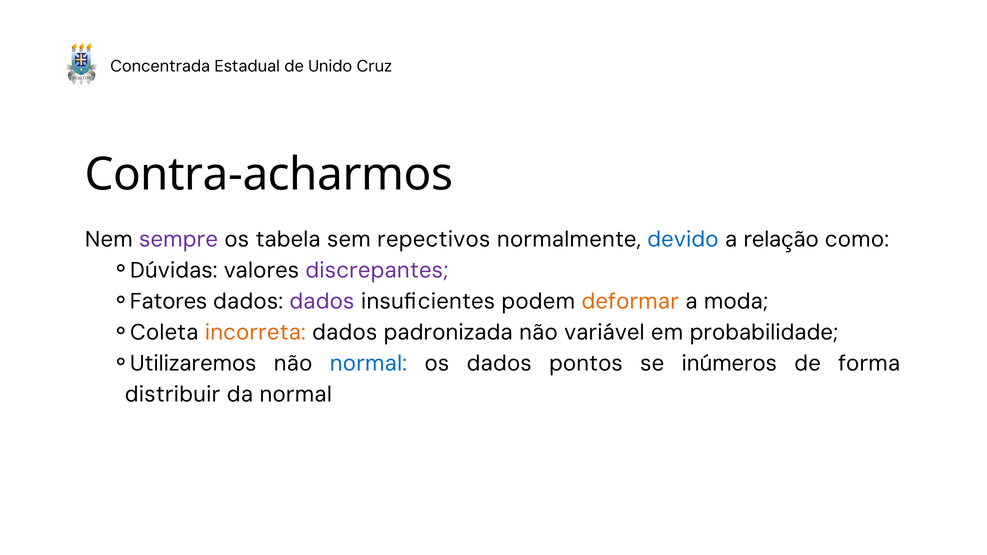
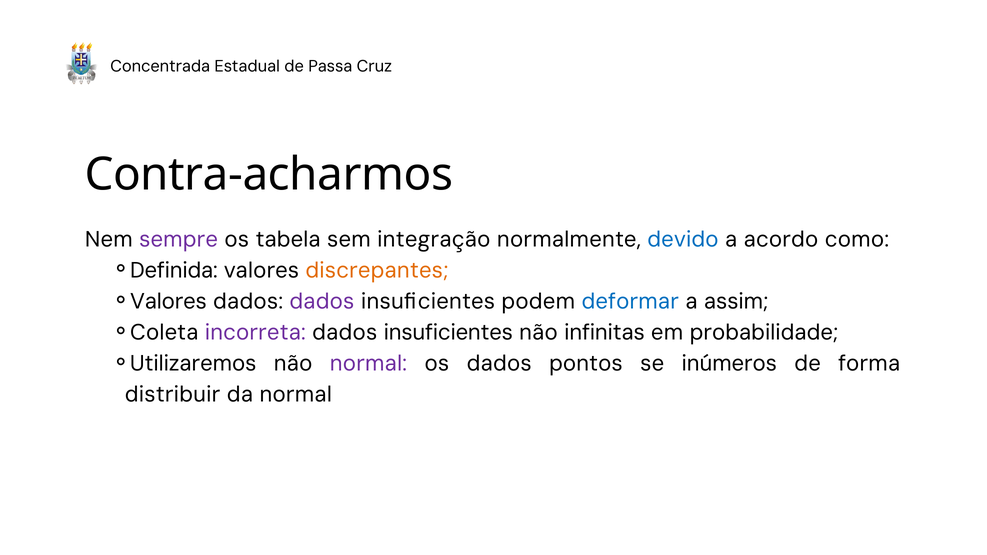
Unido: Unido -> Passa (330, 67)
repectivos: repectivos -> integração (434, 239)
relação: relação -> acordo (781, 239)
Dúvidas: Dúvidas -> Definida (174, 271)
discrepantes colour: purple -> orange (377, 271)
Fatores: Fatores -> Valores (168, 302)
deformar colour: orange -> blue (630, 302)
moda: moda -> assim (736, 302)
incorreta colour: orange -> purple (255, 333)
padronizada: padronizada -> insuficientes (448, 333)
variável: variável -> infinitas (605, 333)
normal colour: blue -> purple (368, 364)
